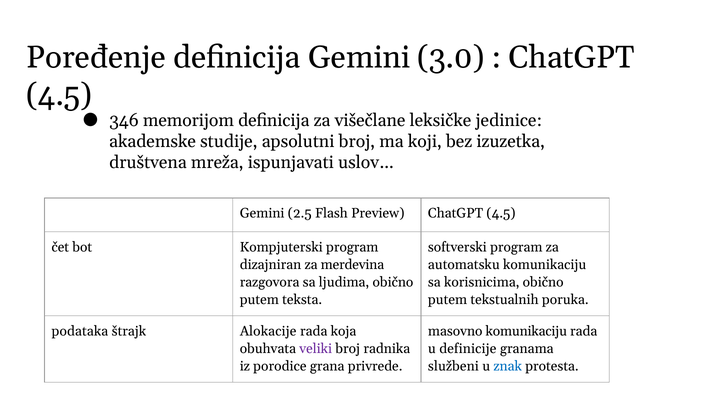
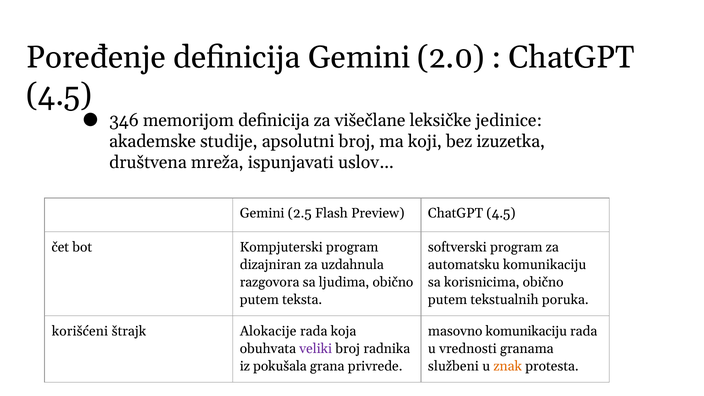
3.0: 3.0 -> 2.0 (451, 58)
merdevina: merdevina -> uzdahnula (352, 265)
podataka: podataka -> korišćeni (80, 331)
definicije: definicije -> vrednosti (468, 349)
porodice: porodice -> pokušala (280, 366)
znak colour: blue -> orange (508, 366)
